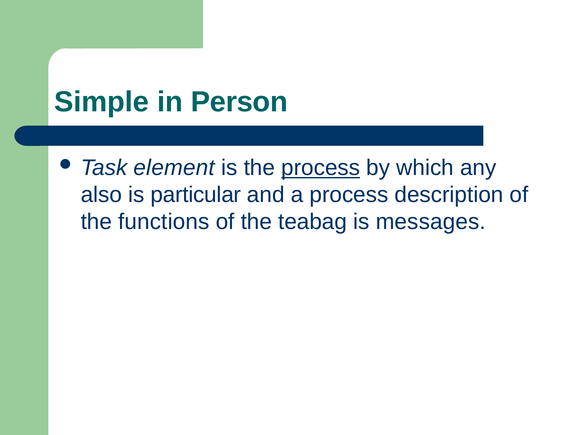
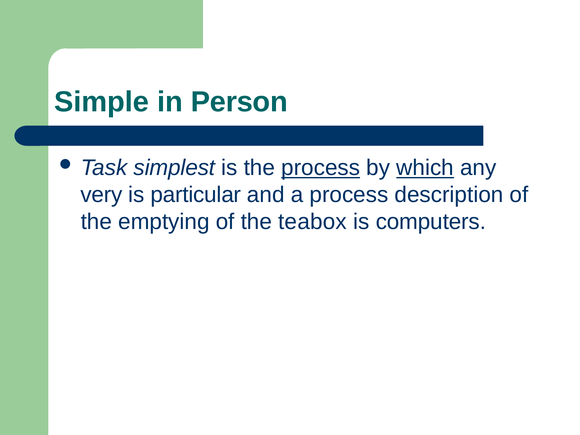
element: element -> simplest (174, 168)
which underline: none -> present (425, 168)
also: also -> very (101, 195)
functions: functions -> emptying (164, 222)
teabag: teabag -> teabox (313, 222)
messages: messages -> computers (431, 222)
